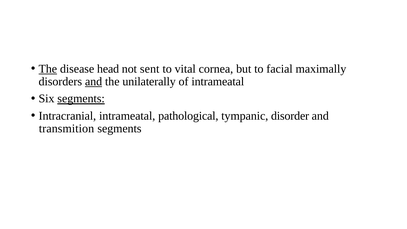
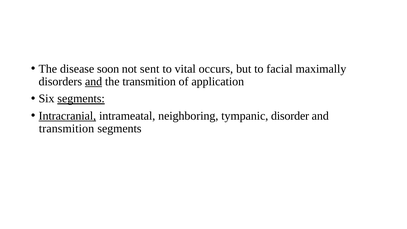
The underline: present -> none (48, 69)
head: head -> soon (108, 69)
cornea: cornea -> occurs (216, 69)
the unilaterally: unilaterally -> transmition (149, 82)
of intrameatal: intrameatal -> application (218, 82)
Intracranial underline: none -> present (67, 116)
pathological: pathological -> neighboring (188, 116)
